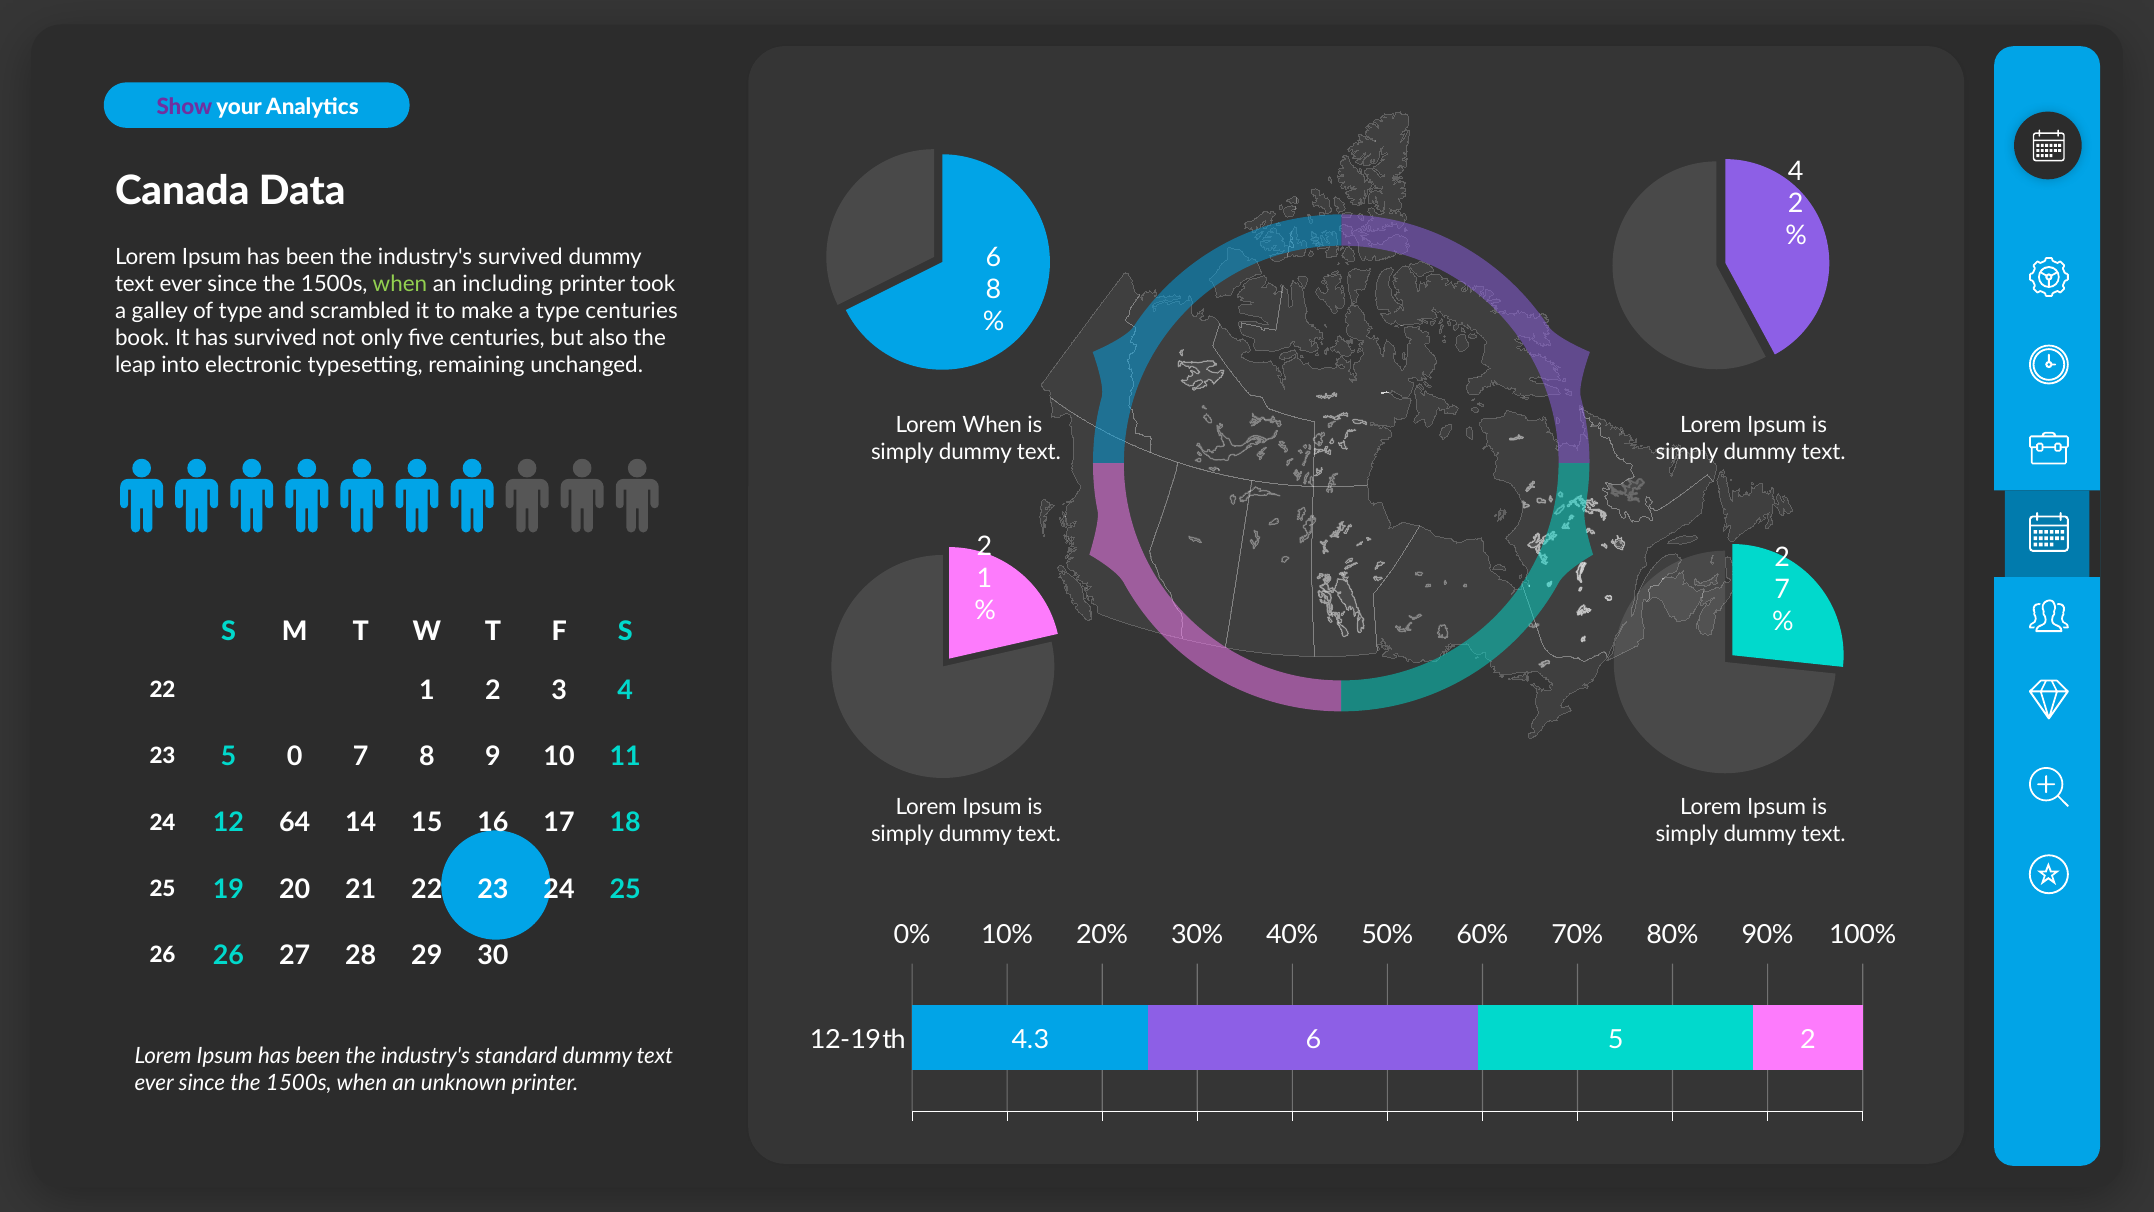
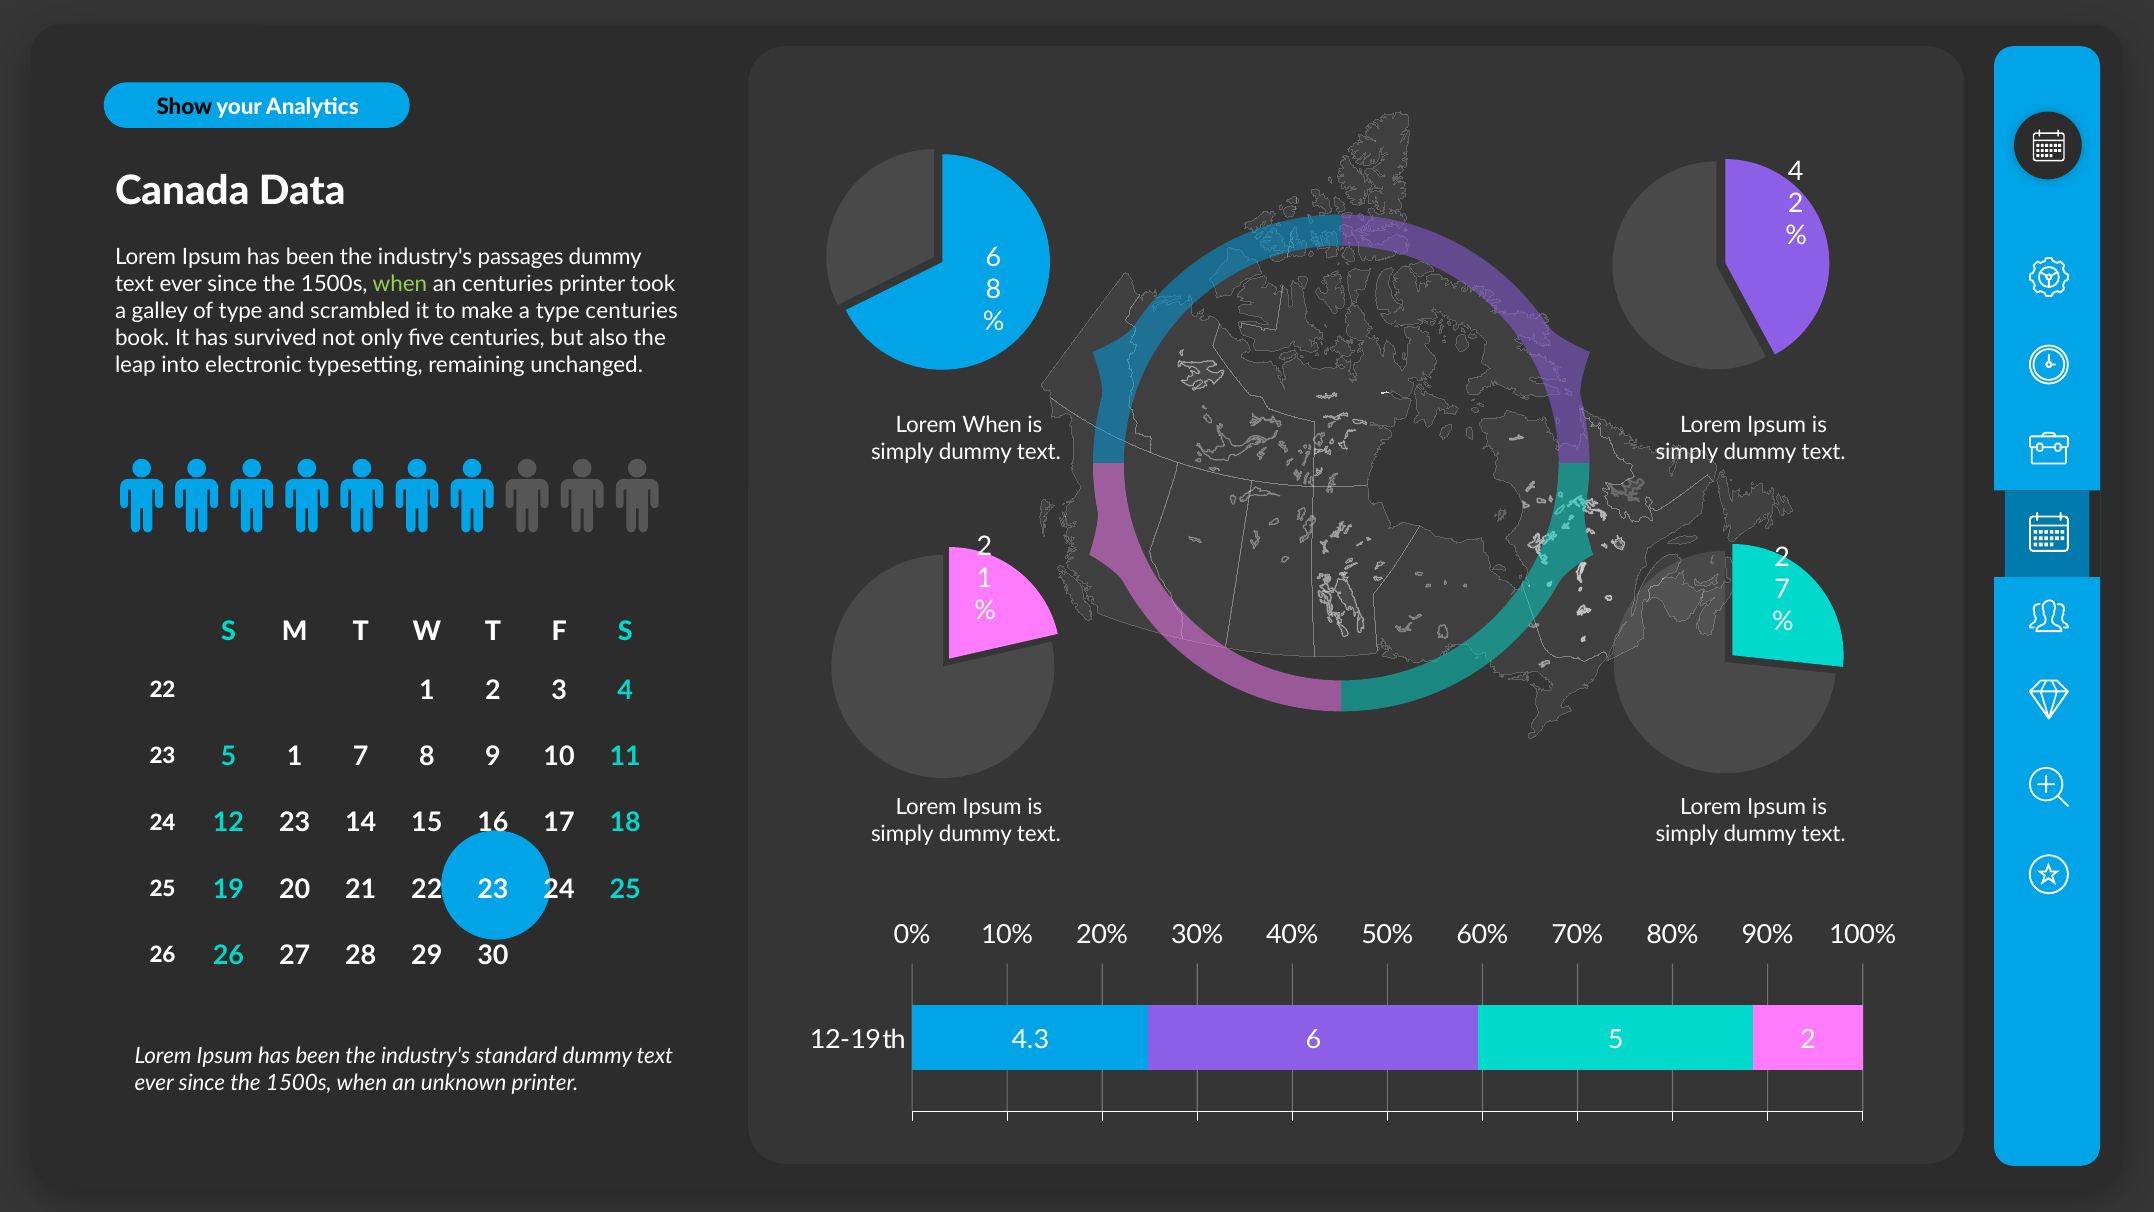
Show colour: purple -> black (184, 107)
industry's survived: survived -> passages (521, 257)
an including: including -> centuries (508, 284)
5 0: 0 -> 1 (295, 757)
12 64: 64 -> 23 (295, 823)
